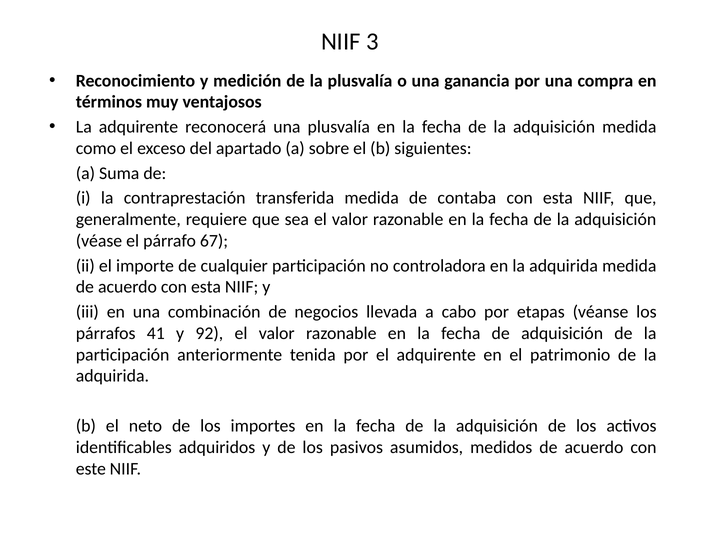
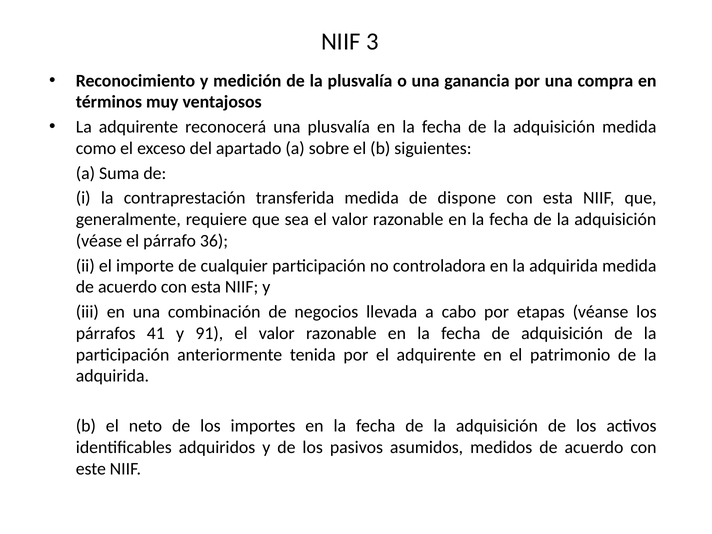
contaba: contaba -> dispone (467, 198)
67: 67 -> 36 (214, 241)
92: 92 -> 91 (209, 333)
